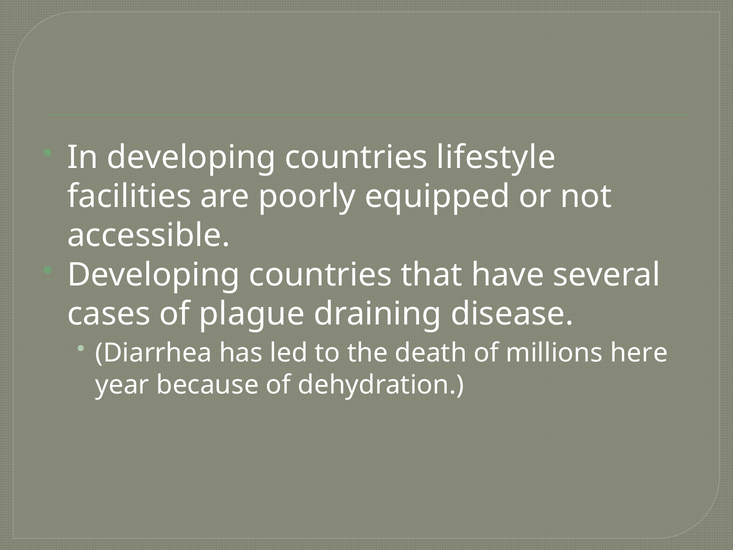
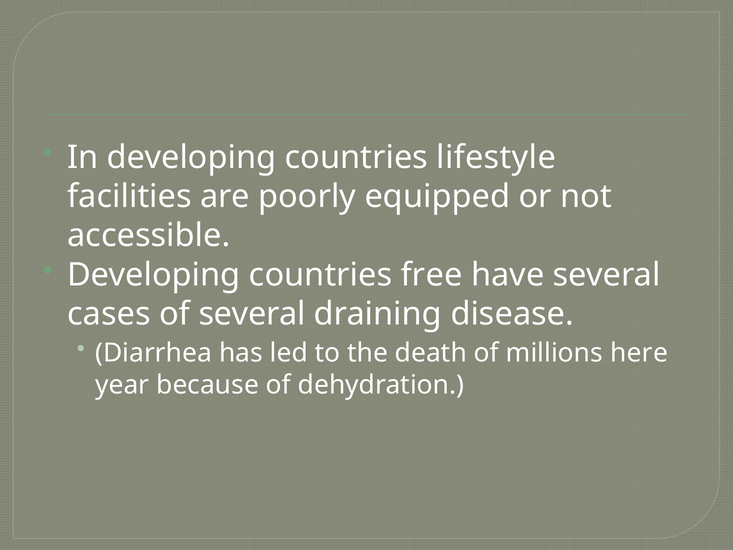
that: that -> free (432, 275)
of plague: plague -> several (252, 314)
